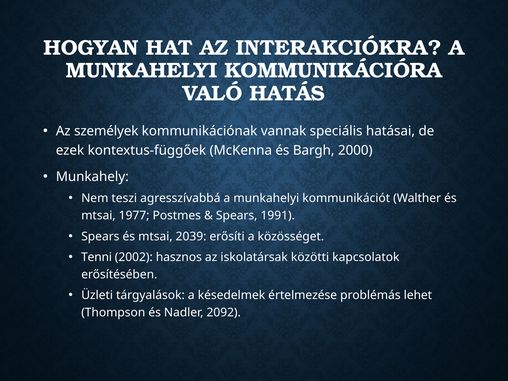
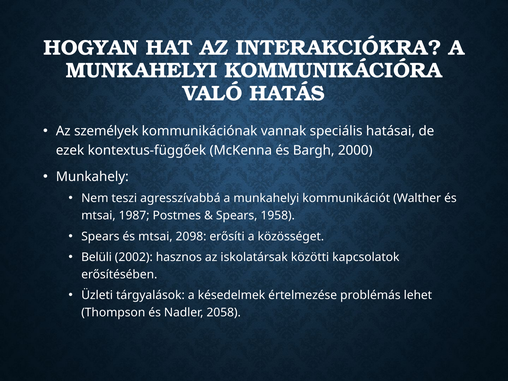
1977: 1977 -> 1987 (134, 216)
1991: 1991 -> 1958 (278, 216)
2039: 2039 -> 2098 (191, 236)
Tenni: Tenni -> Belüli (97, 257)
2092: 2092 -> 2058 (224, 313)
